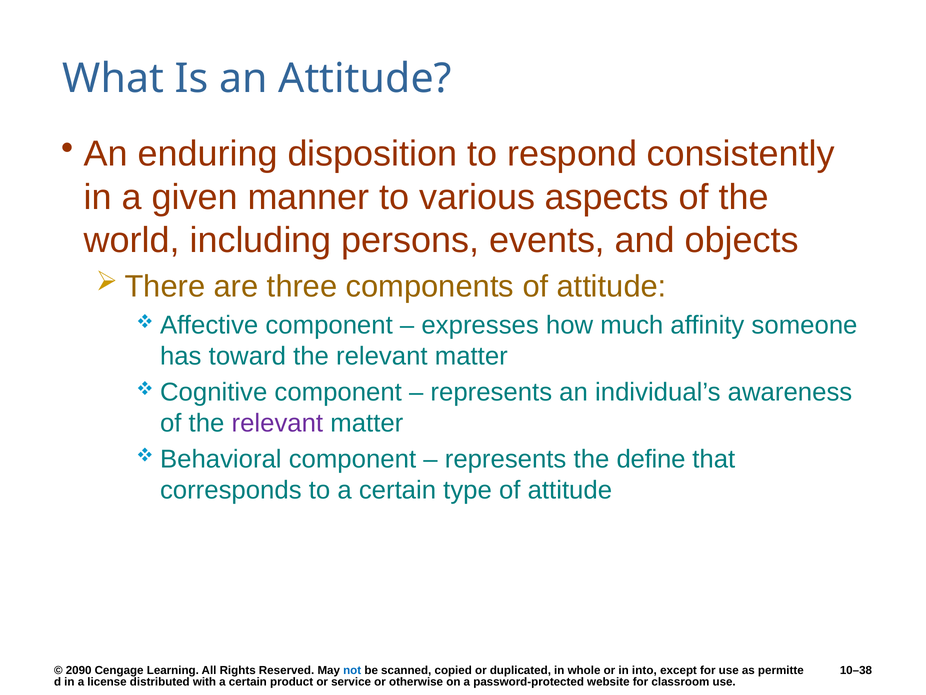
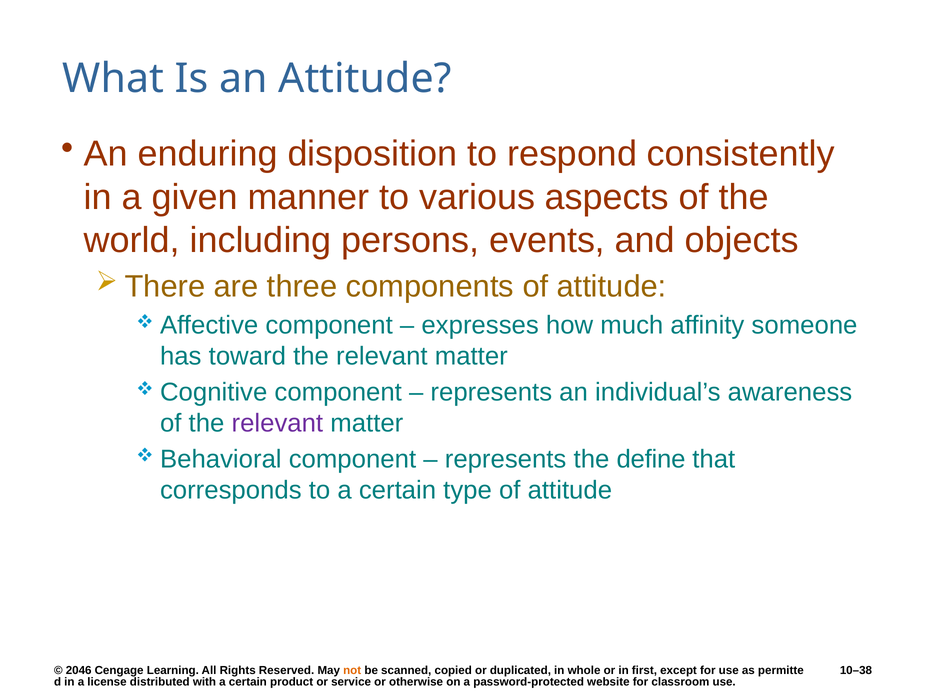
2090: 2090 -> 2046 (79, 670)
not colour: blue -> orange (352, 670)
into: into -> first (644, 670)
